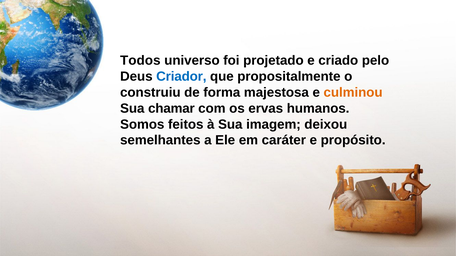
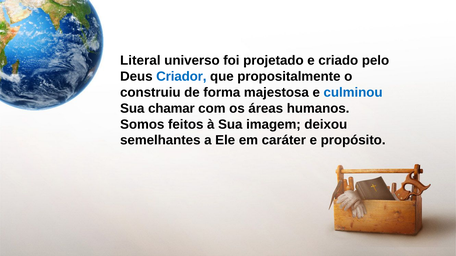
Todos: Todos -> Literal (140, 61)
culminou colour: orange -> blue (353, 93)
ervas: ervas -> áreas (266, 109)
